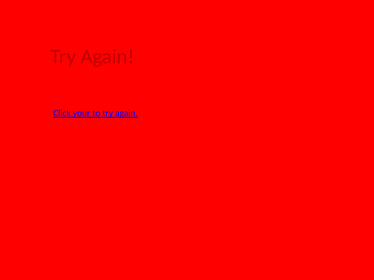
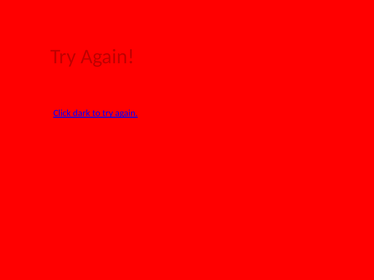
your: your -> dark (82, 113)
